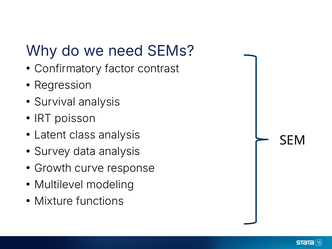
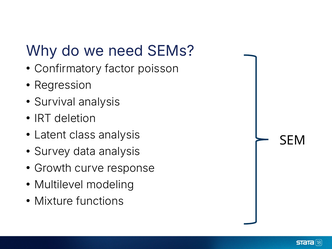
contrast: contrast -> poisson (158, 69)
poisson: poisson -> deletion (75, 118)
